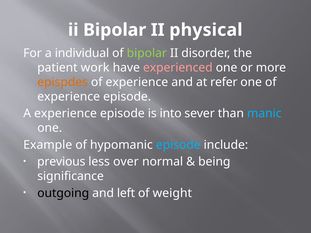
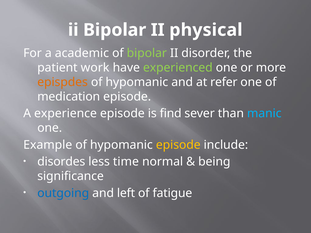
individual: individual -> academic (82, 53)
experienced colour: pink -> light green (178, 68)
experience: experience -> hypomanic (137, 82)
experience: experience -> medication (69, 97)
into: into -> find (171, 114)
episode colour: light blue -> yellow (178, 145)
previous: previous -> disordes (61, 162)
over: over -> time (126, 162)
outgoing colour: black -> blue (63, 193)
weight: weight -> fatigue (172, 193)
